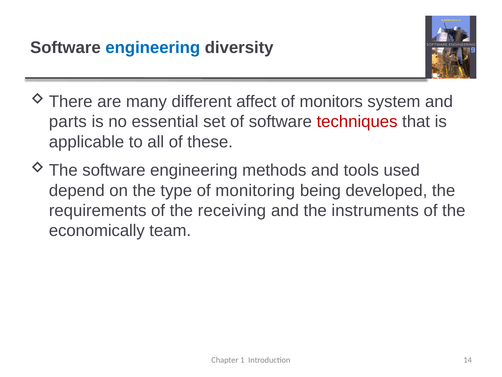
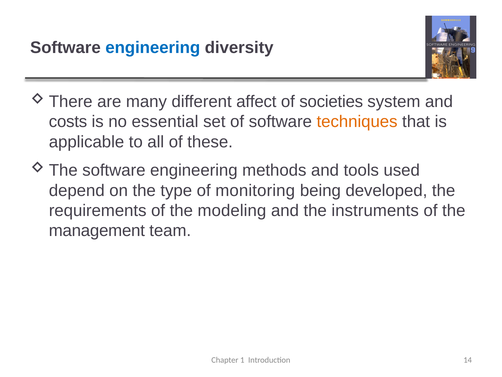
monitors: monitors -> societies (331, 102)
parts: parts -> costs (68, 122)
techniques colour: red -> orange (357, 122)
receiving: receiving -> modeling (232, 210)
economically: economically -> management (97, 230)
